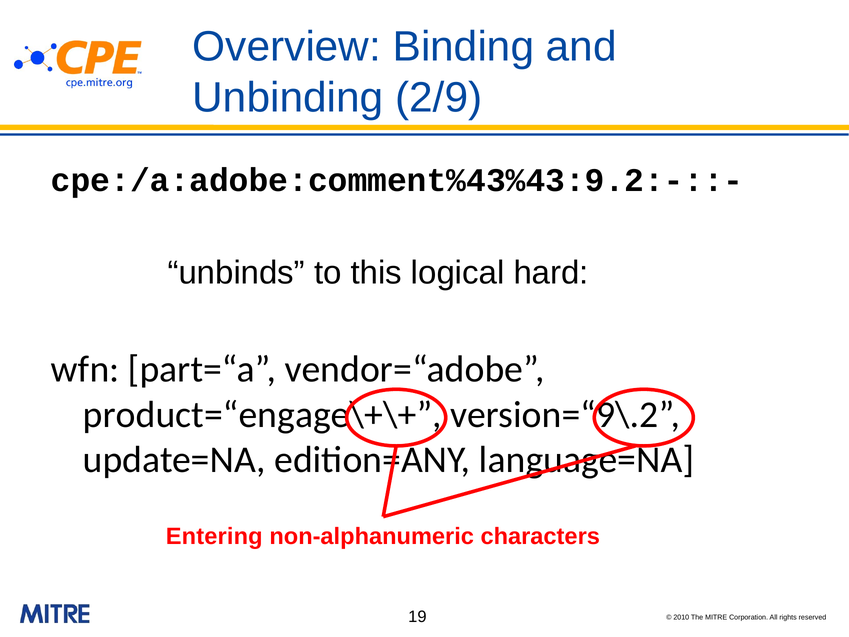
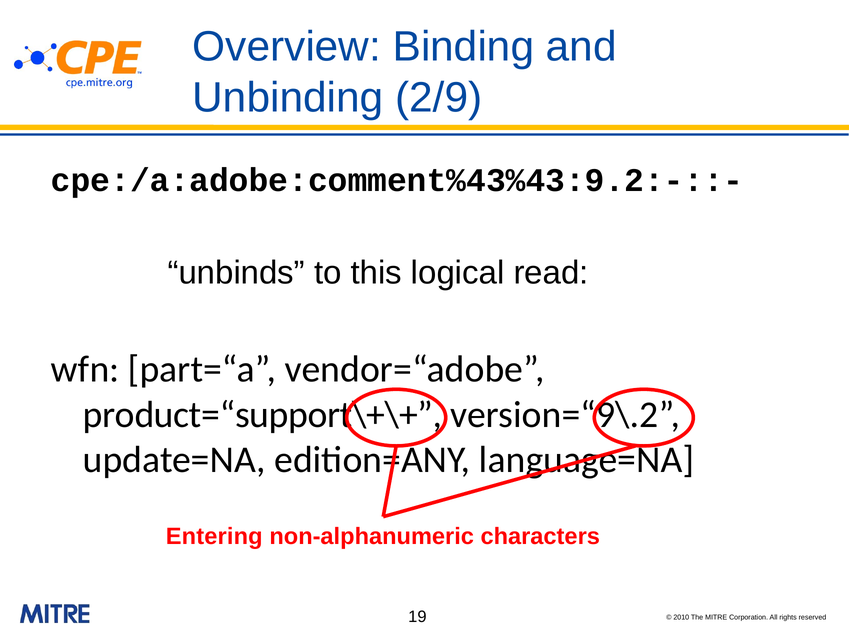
hard: hard -> read (551, 273)
product=“engage\+\+: product=“engage\+\+ -> product=“support\+\+ (263, 415)
